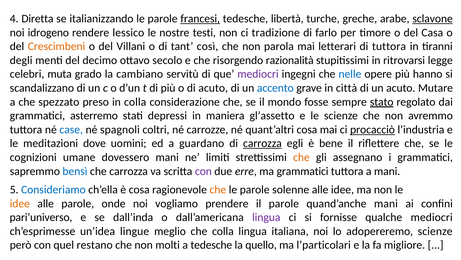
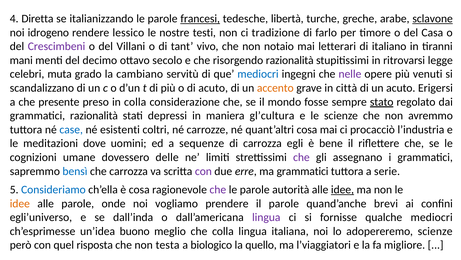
Crescimbeni colour: orange -> purple (57, 46)
così: così -> vivo (208, 46)
parola: parola -> notaio (279, 46)
di tuttora: tuttora -> italiano (389, 46)
degli: degli -> mani (21, 60)
mediocri colour: purple -> blue (258, 74)
nelle colour: blue -> purple (350, 74)
hanno: hanno -> venuti (428, 74)
accento colour: blue -> orange (275, 88)
Mutare: Mutare -> Erigersi (435, 88)
spezzato: spezzato -> presente (59, 102)
grammatici asterremo: asterremo -> razionalità (94, 115)
gl’assetto: gl’assetto -> gl’cultura (272, 115)
spagnoli: spagnoli -> esistenti (120, 129)
procacciò underline: present -> none (372, 129)
guardano: guardano -> sequenze (202, 143)
carrozza underline: present -> none (262, 143)
dovessero mani: mani -> delle (167, 157)
che colour: orange -> purple (301, 157)
a mani: mani -> serie (387, 171)
che colour: orange -> purple (218, 189)
solenne: solenne -> autorità (291, 189)
idee underline: none -> present (343, 189)
quand’anche mani: mani -> brevi (386, 203)
pari’universo: pari’universo -> egli’universo (41, 217)
lingue: lingue -> buono (135, 231)
restano: restano -> risposta (95, 244)
molti: molti -> testa (168, 244)
a tedesche: tedesche -> biologico (211, 244)
l’particolari: l’particolari -> l’viaggiatori (324, 244)
